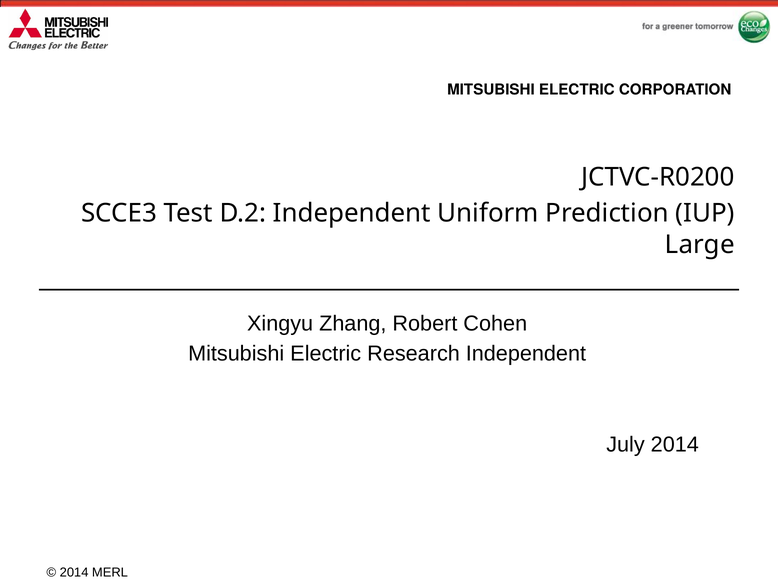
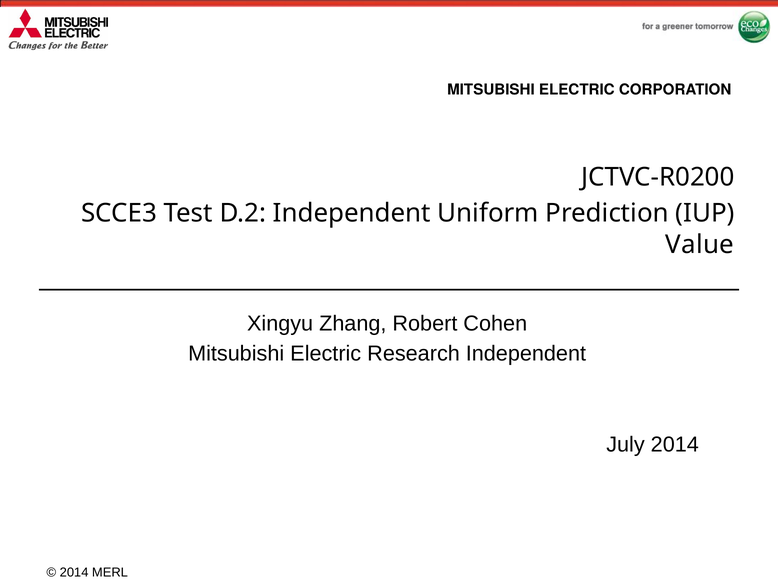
Large: Large -> Value (700, 244)
